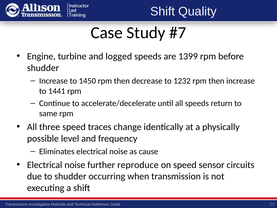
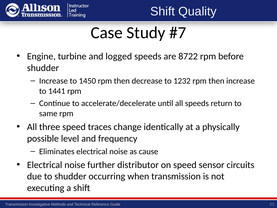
1399: 1399 -> 8722 (188, 56)
reproduce: reproduce -> distributor (138, 165)
